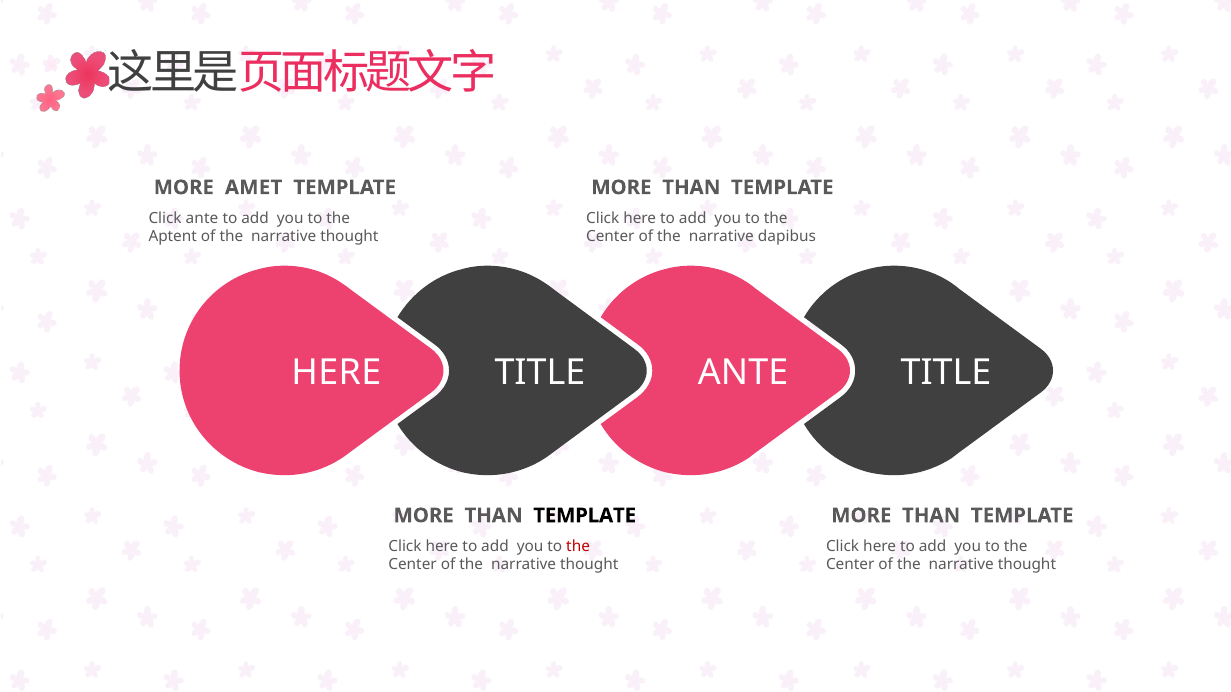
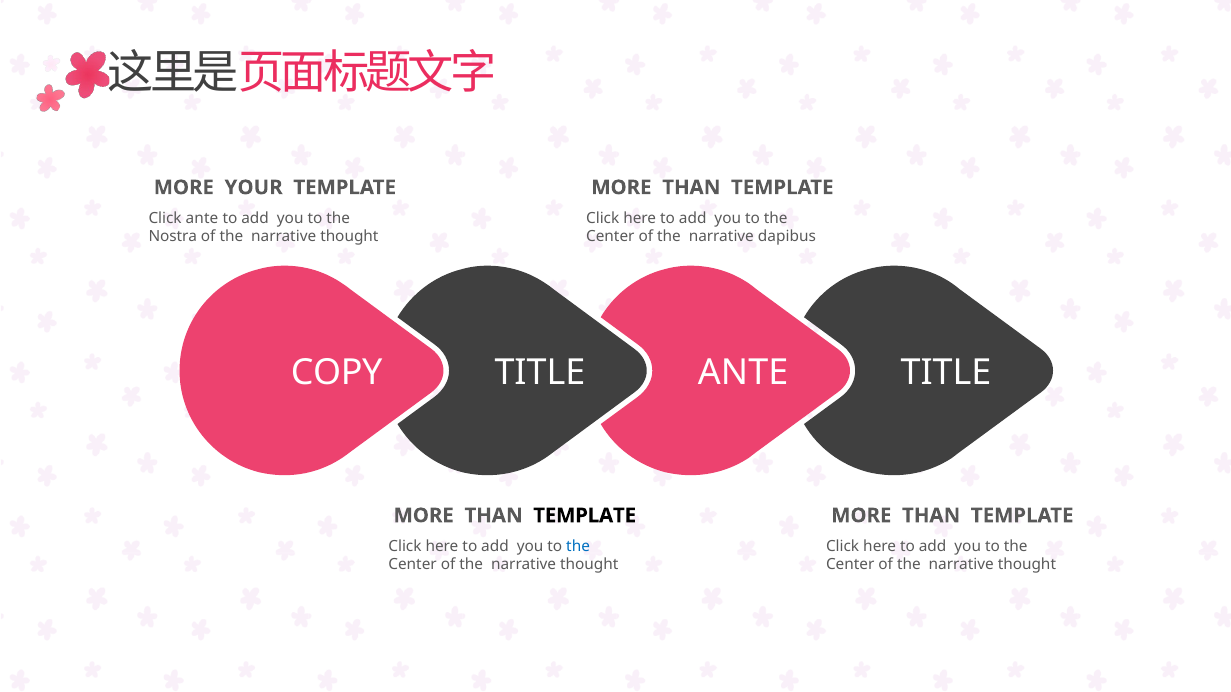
AMET: AMET -> YOUR (254, 188)
Aptent: Aptent -> Nostra (173, 237)
HERE: HERE -> COPY (337, 373)
the colour: red -> blue (578, 547)
